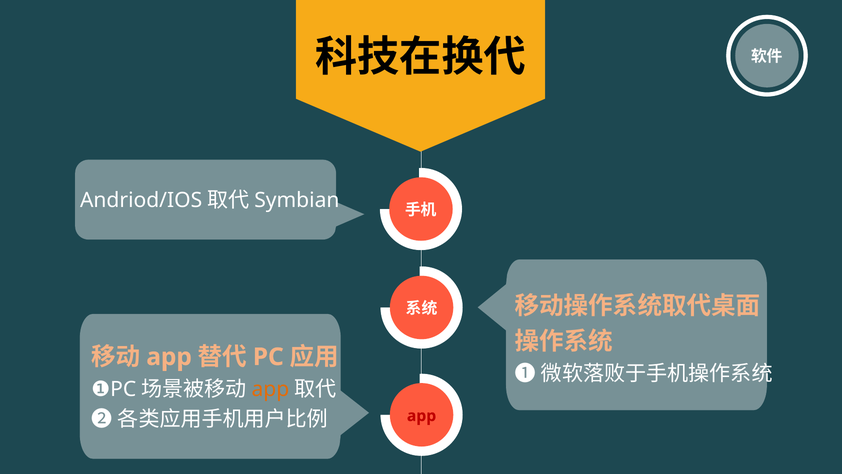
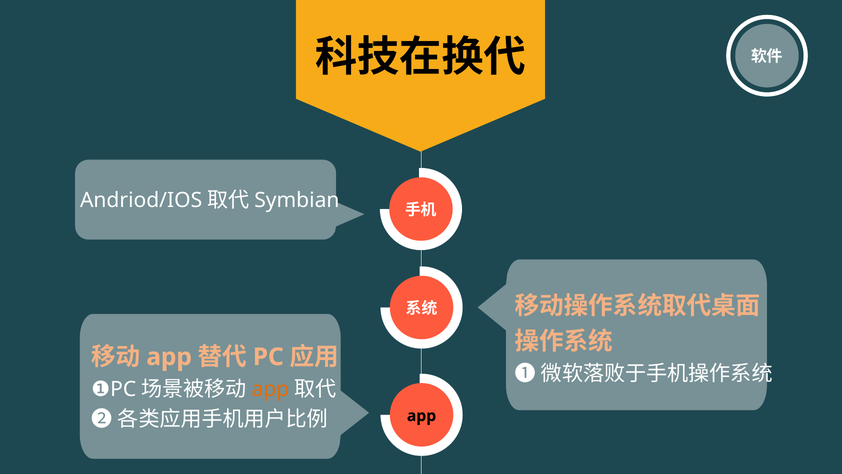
app colour: red -> black (422, 416)
